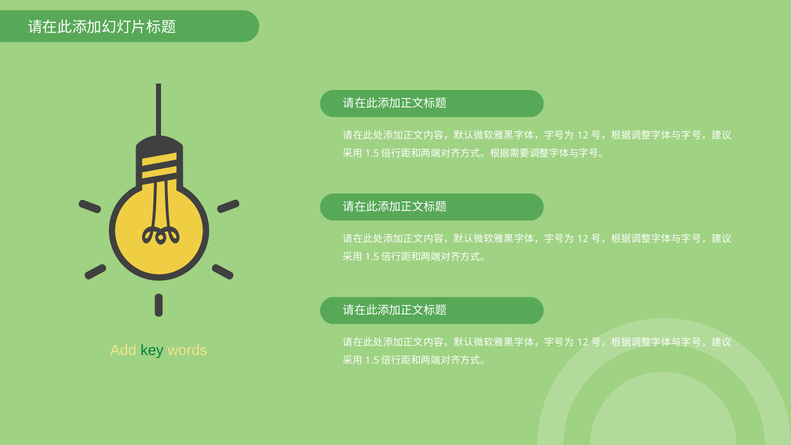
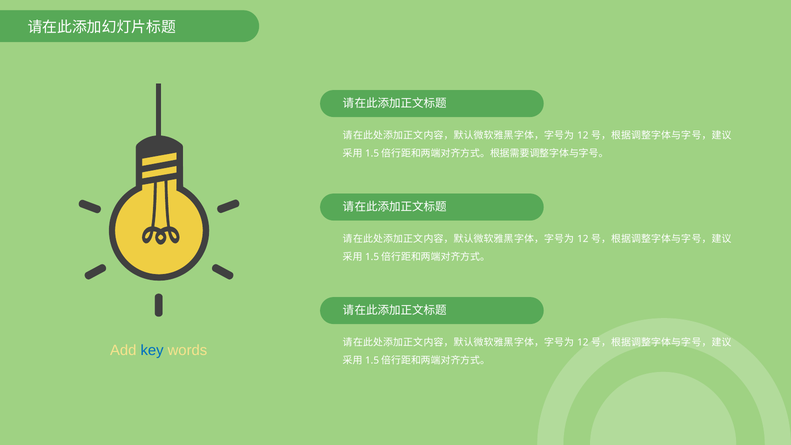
key colour: green -> blue (152, 350)
